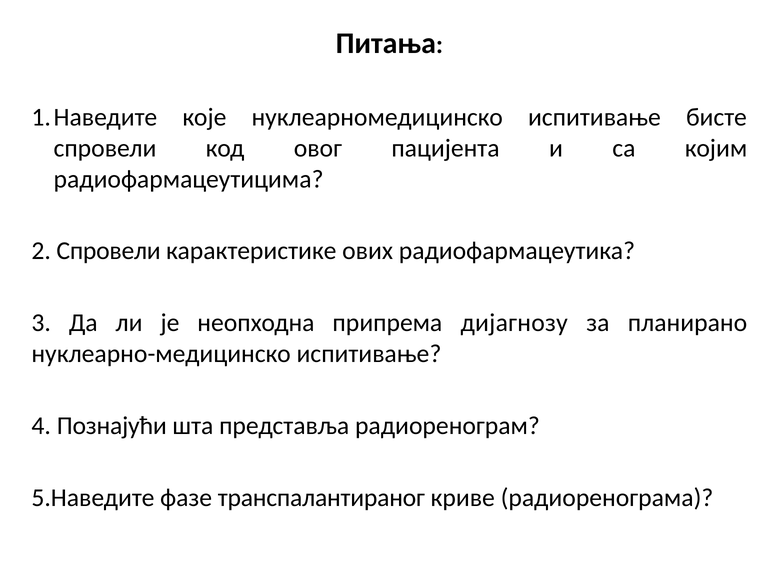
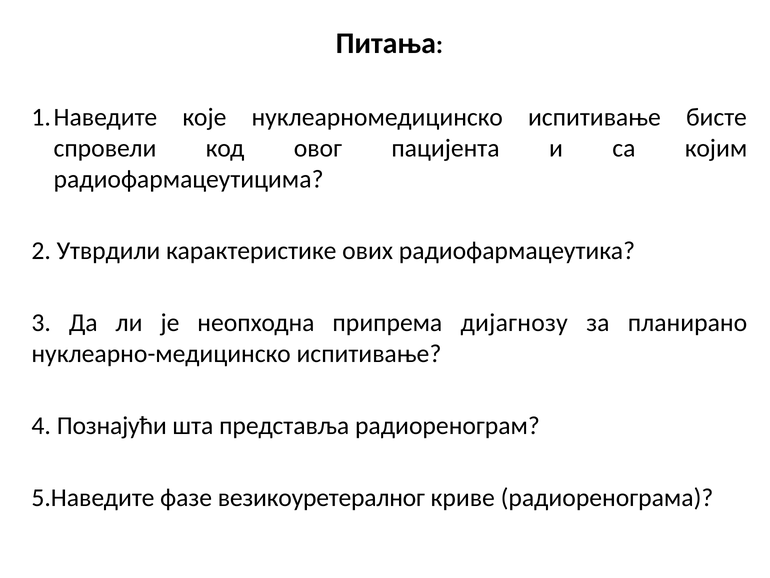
2 Спровели: Спровели -> Утврдили (109, 251)
транспалантираног: транспалантираног -> везикоуретералног (321, 497)
